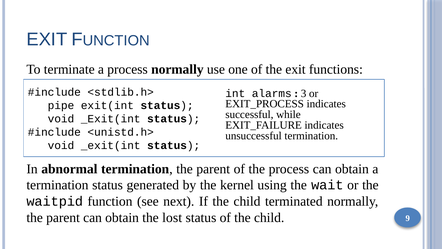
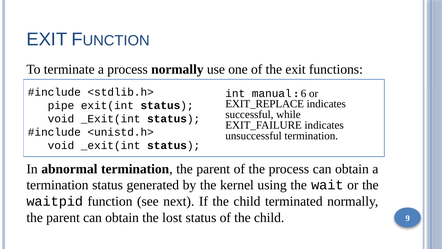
alarms: alarms -> manual (272, 93)
3: 3 -> 6 (304, 93)
EXIT_PROCESS: EXIT_PROCESS -> EXIT_REPLACE (265, 104)
